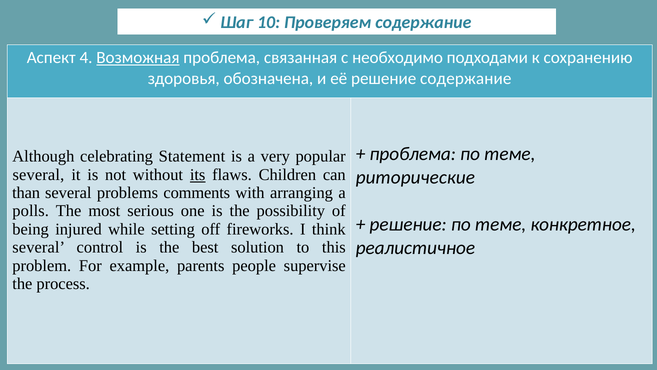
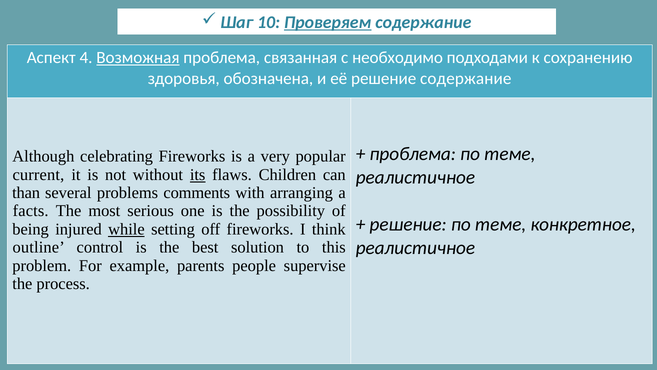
Проверяем underline: none -> present (328, 22)
celebrating Statement: Statement -> Fireworks (192, 156)
several: several -> current (38, 174)
риторические: риторические -> реалистичное (415, 177)
polls: polls -> facts (31, 211)
while underline: none -> present (126, 229)
several: several -> outline (39, 247)
